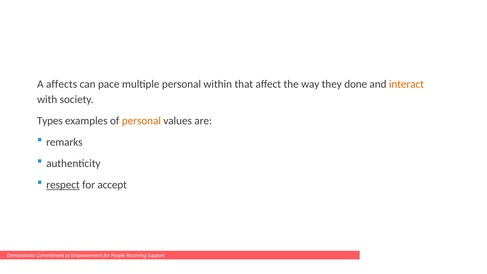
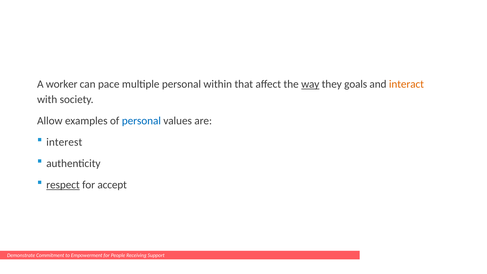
affects: affects -> worker (62, 84)
way underline: none -> present (310, 84)
done: done -> goals (356, 84)
Types: Types -> Allow (50, 121)
personal colour: orange -> blue (141, 121)
remarks: remarks -> interest (64, 142)
